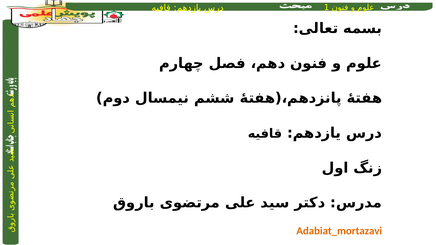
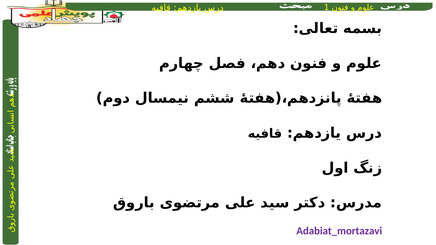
Adabiat_mortazavi colour: orange -> purple (339, 231)
